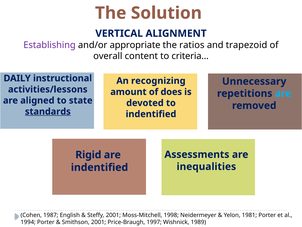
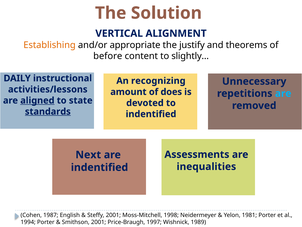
Establishing colour: purple -> orange (50, 45)
ratios: ratios -> justify (192, 45)
trapezoid: trapezoid -> theorems (247, 45)
overall: overall -> before (108, 56)
criteria…: criteria… -> slightly… (190, 56)
aligned underline: none -> present (37, 100)
Rigid: Rigid -> Next (88, 154)
